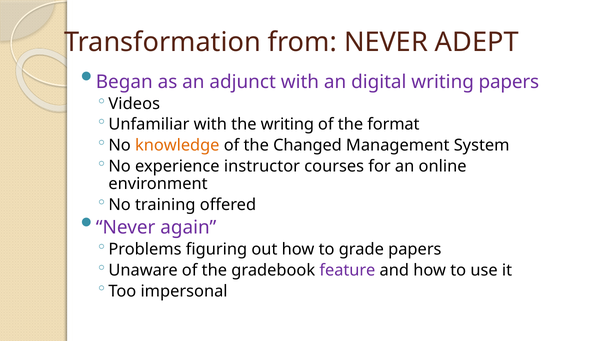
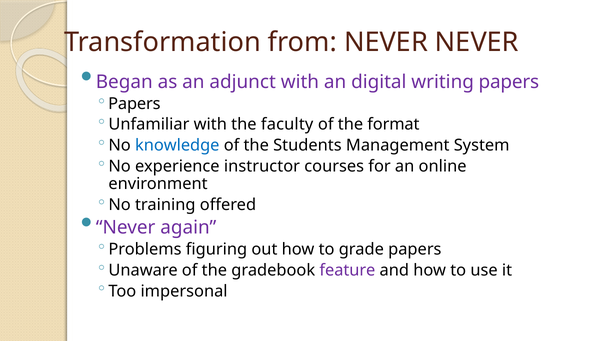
NEVER ADEPT: ADEPT -> NEVER (477, 42)
Videos: Videos -> Papers (134, 104)
the writing: writing -> faculty (287, 125)
knowledge colour: orange -> blue (177, 145)
Changed: Changed -> Students (307, 145)
